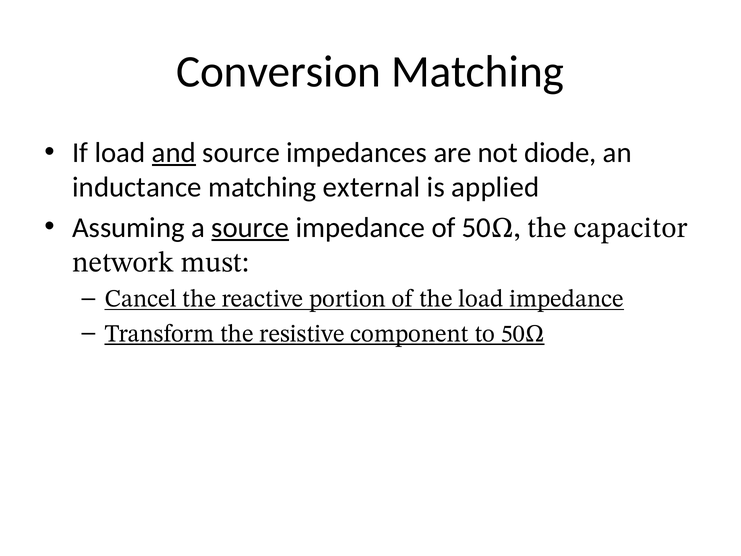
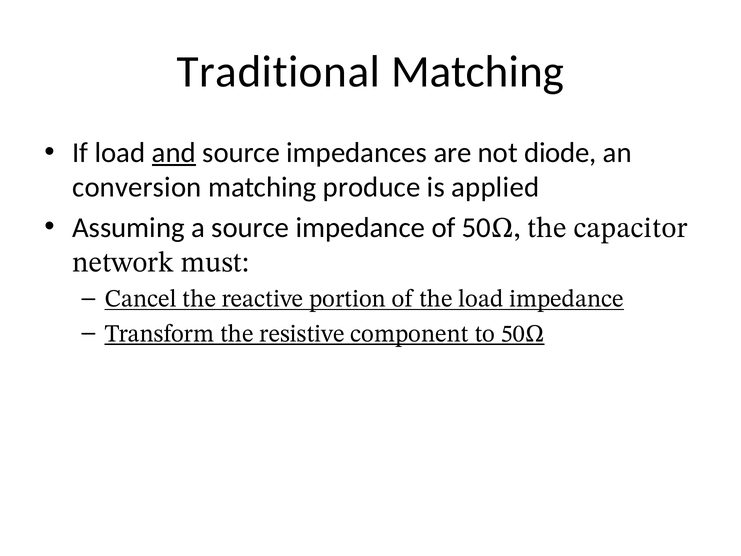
Conversion: Conversion -> Traditional (278, 72)
inductance: inductance -> conversion (137, 187)
external: external -> produce (372, 187)
source underline: present -> none (250, 227)
